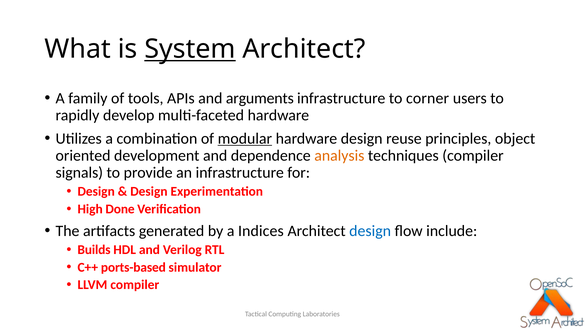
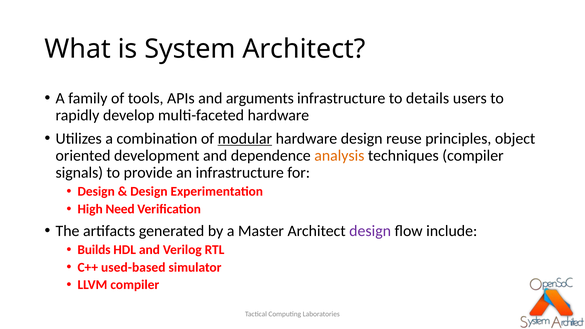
System underline: present -> none (190, 49)
corner: corner -> details (428, 98)
Done: Done -> Need (120, 209)
Indices: Indices -> Master (261, 231)
design colour: blue -> purple (370, 231)
ports-based: ports-based -> used-based (133, 267)
